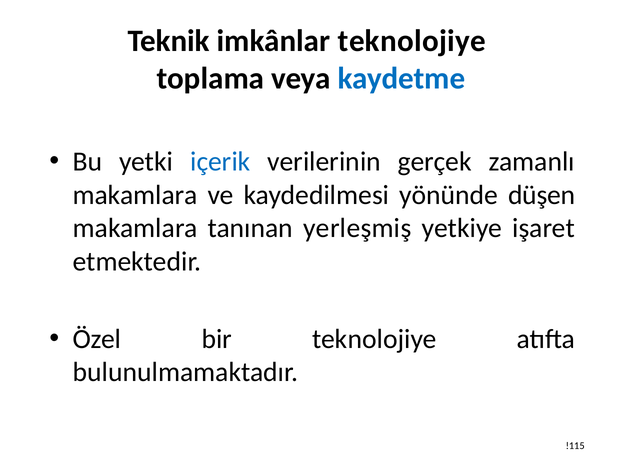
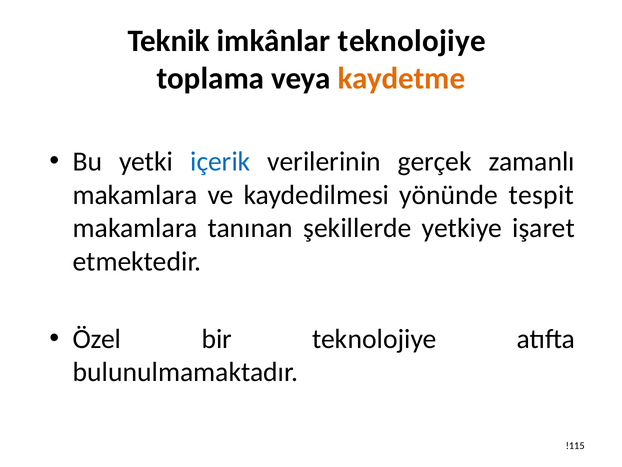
kaydetme colour: blue -> orange (401, 78)
düşen: düşen -> tespit (541, 195)
yerleşmiş: yerleşmiş -> şekillerde (357, 228)
